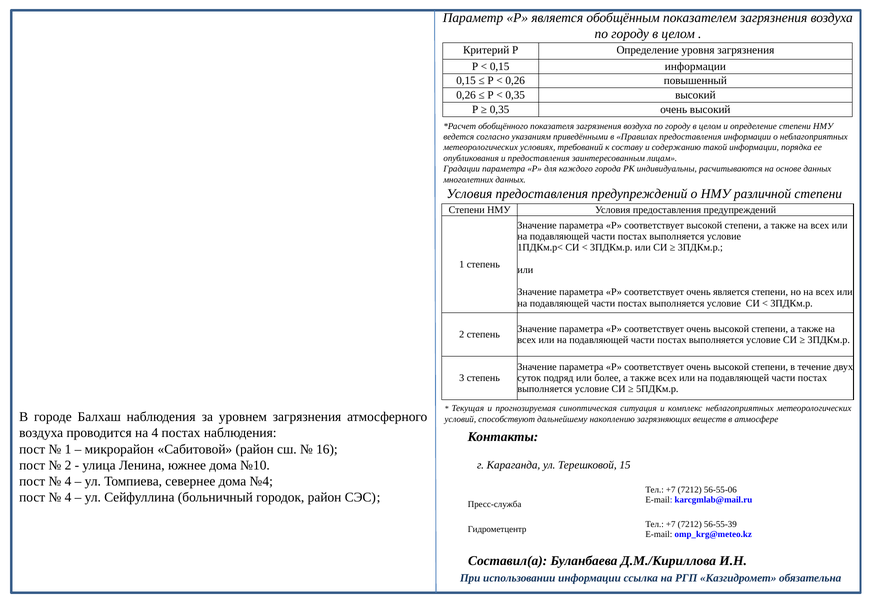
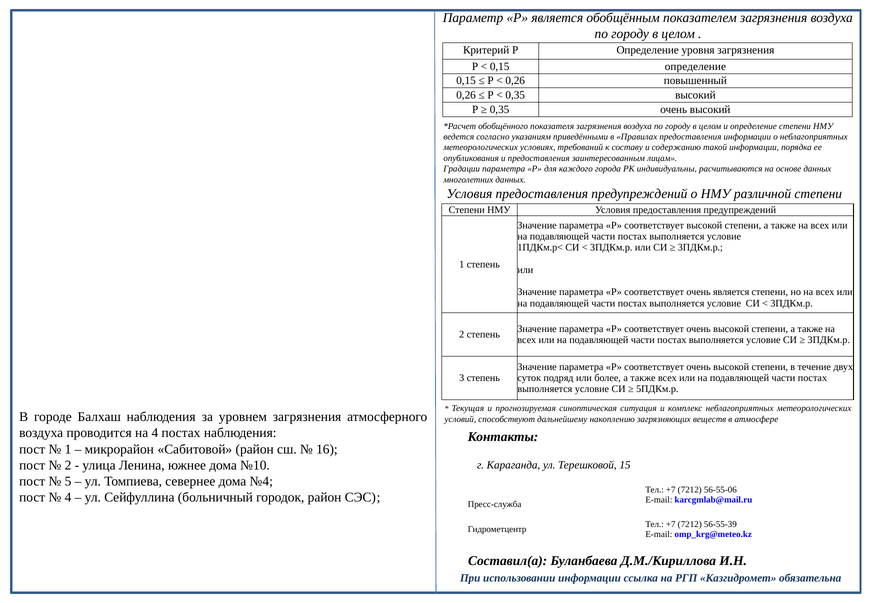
0,15 информации: информации -> определение (695, 66)
4: 4 -> 5 (68, 482)
